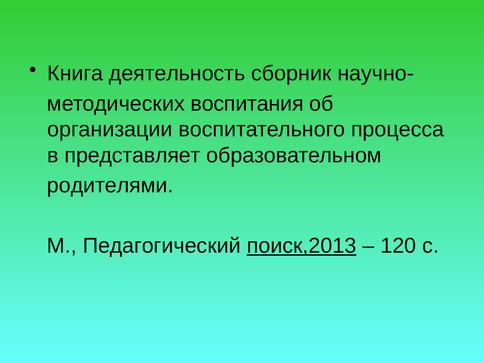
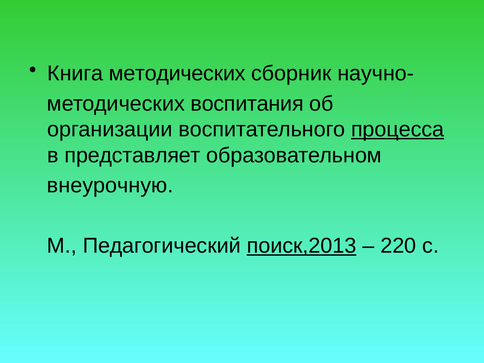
Книга деятельность: деятельность -> методических (177, 74)
процесса underline: none -> present (398, 130)
родителями: родителями -> внеурочную (110, 185)
120: 120 -> 220 (398, 246)
